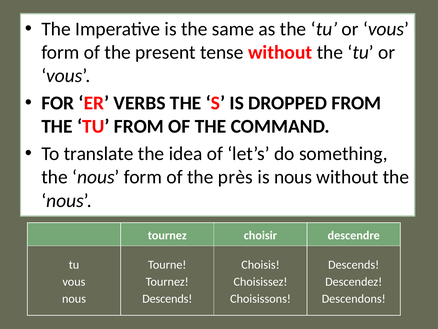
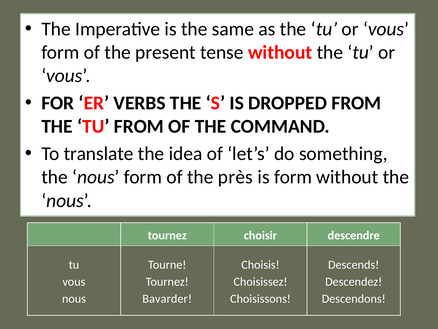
is nous: nous -> form (293, 177)
Descends: Descends -> Bavarder (167, 299)
